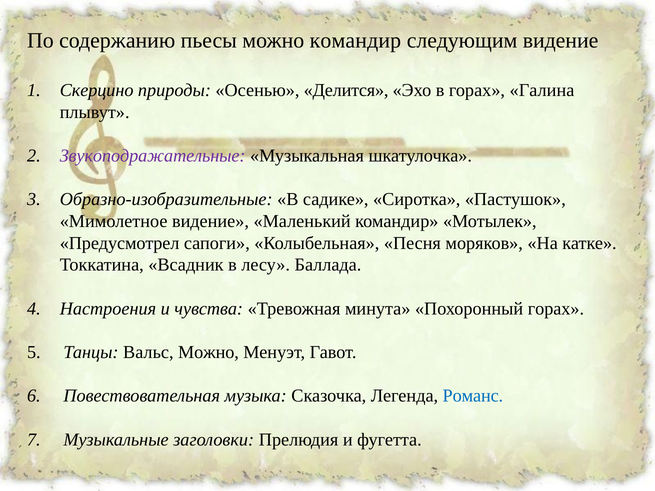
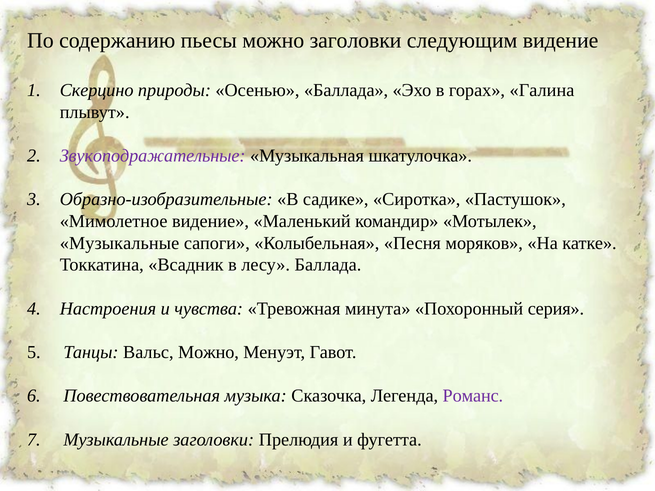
можно командир: командир -> заголовки (356, 40)
Осенью Делится: Делится -> Баллада (346, 90)
Предусмотрел: Предусмотрел -> Музыкальные (120, 243)
Похоронный горах: горах -> серия (556, 309)
Романс colour: blue -> purple (473, 396)
